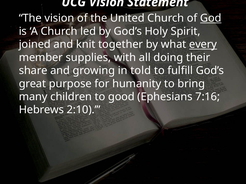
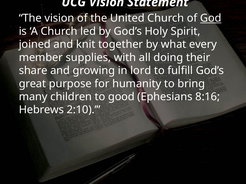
every underline: present -> none (203, 44)
told: told -> lord (141, 71)
7:16: 7:16 -> 8:16 (208, 97)
